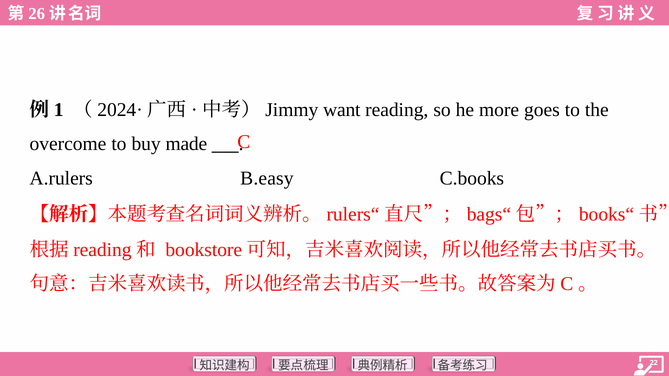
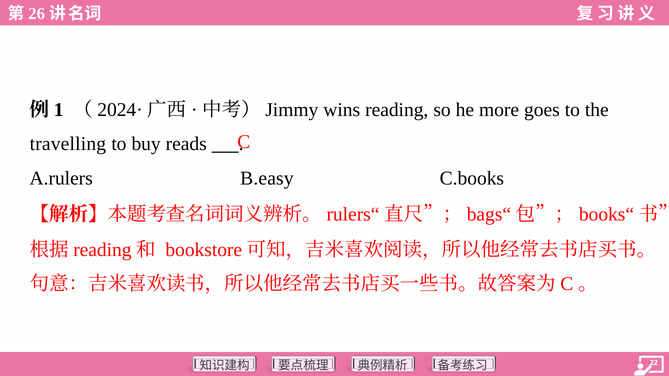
want: want -> wins (342, 110)
overcome: overcome -> travelling (68, 144)
made: made -> reads (186, 144)
